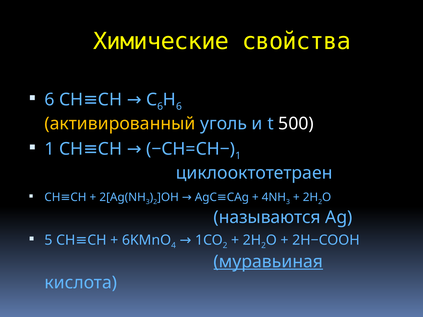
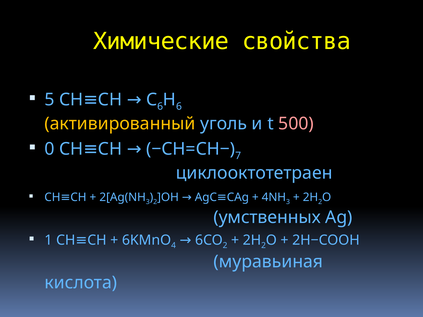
6: 6 -> 5 (49, 100)
500 colour: white -> pink (296, 124)
1: 1 -> 0 (49, 149)
1: 1 -> 7 (238, 156)
называются: называются -> умственных (267, 217)
5: 5 -> 1 (48, 240)
4 1: 1 -> 6 (199, 240)
муравьиная underline: present -> none (268, 262)
